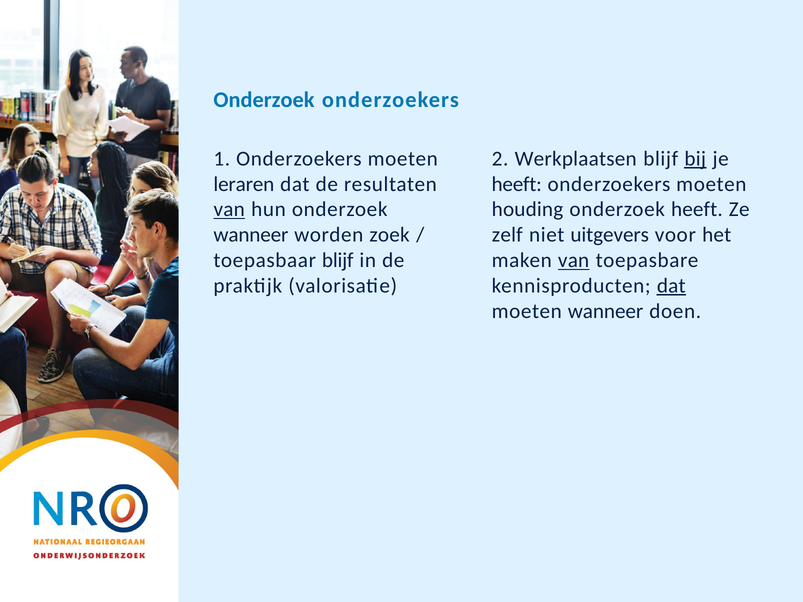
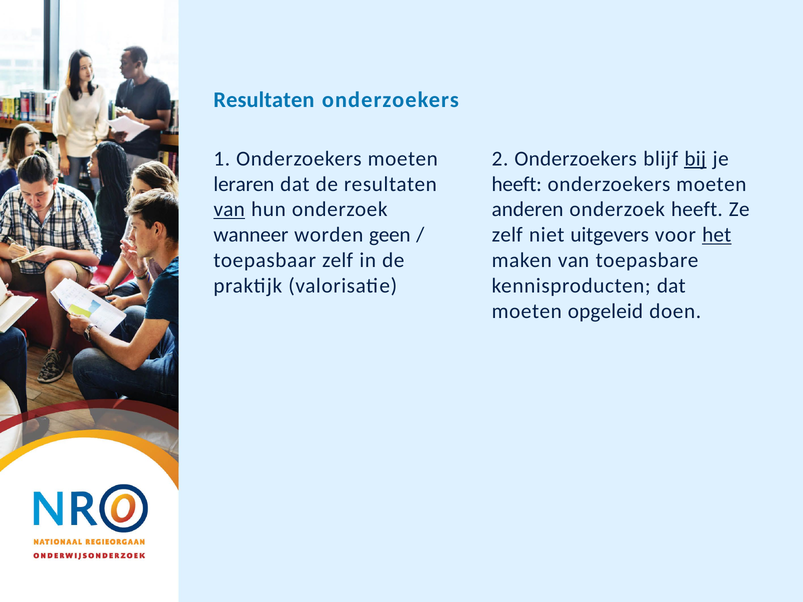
Onderzoek: Onderzoek -> Resultaten (264, 100)
2 Werkplaatsen: Werkplaatsen -> Onderzoekers (576, 159)
houding: houding -> anderen (528, 210)
zoek: zoek -> geen (390, 235)
het underline: none -> present (717, 235)
toepasbaar blijf: blijf -> zelf (338, 260)
van underline: present -> none (574, 260)
dat underline: present -> none (671, 286)
moeten wanneer: wanneer -> opgeleid (605, 311)
